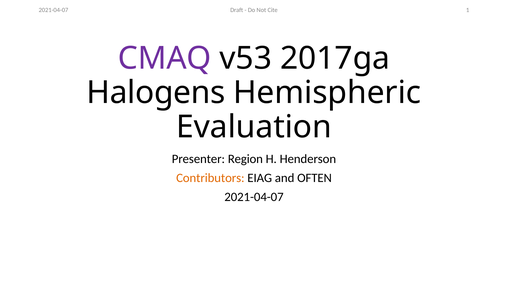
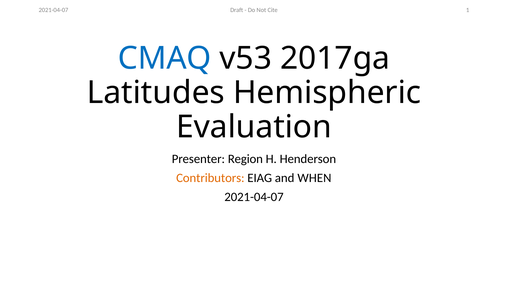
CMAQ colour: purple -> blue (165, 58)
Halogens: Halogens -> Latitudes (156, 93)
OFTEN: OFTEN -> WHEN (314, 178)
